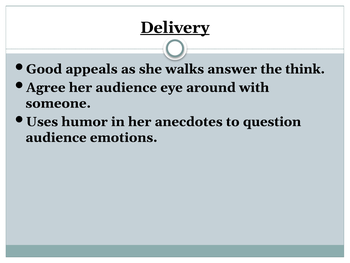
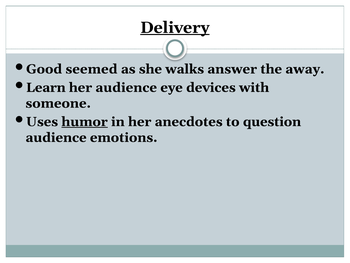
appeals: appeals -> seemed (91, 69)
think: think -> away (305, 69)
Agree: Agree -> Learn (46, 87)
around: around -> devices (211, 87)
humor underline: none -> present (85, 122)
